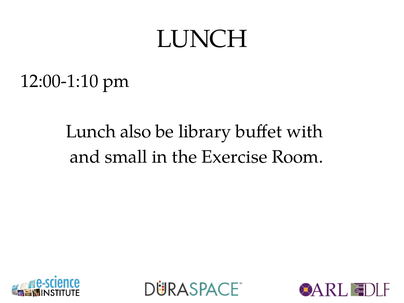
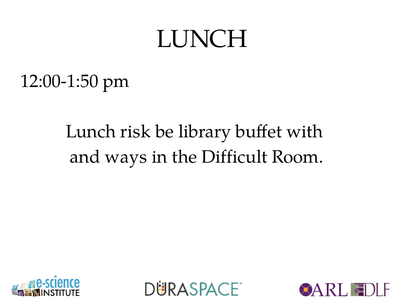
12:00-1:10: 12:00-1:10 -> 12:00-1:50 (59, 81)
also: also -> risk (136, 132)
small: small -> ways (126, 157)
Exercise: Exercise -> Difficult (234, 157)
